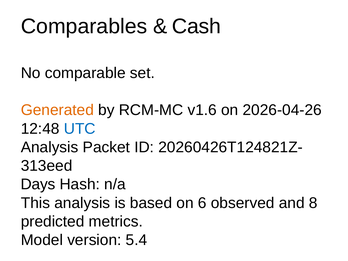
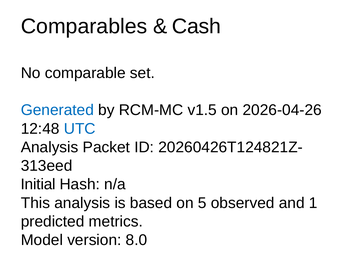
Generated colour: orange -> blue (57, 110)
v1.6: v1.6 -> v1.5 (202, 110)
Days: Days -> Initial (38, 184)
6: 6 -> 5 (202, 203)
8: 8 -> 1 (313, 203)
5.4: 5.4 -> 8.0 (136, 240)
